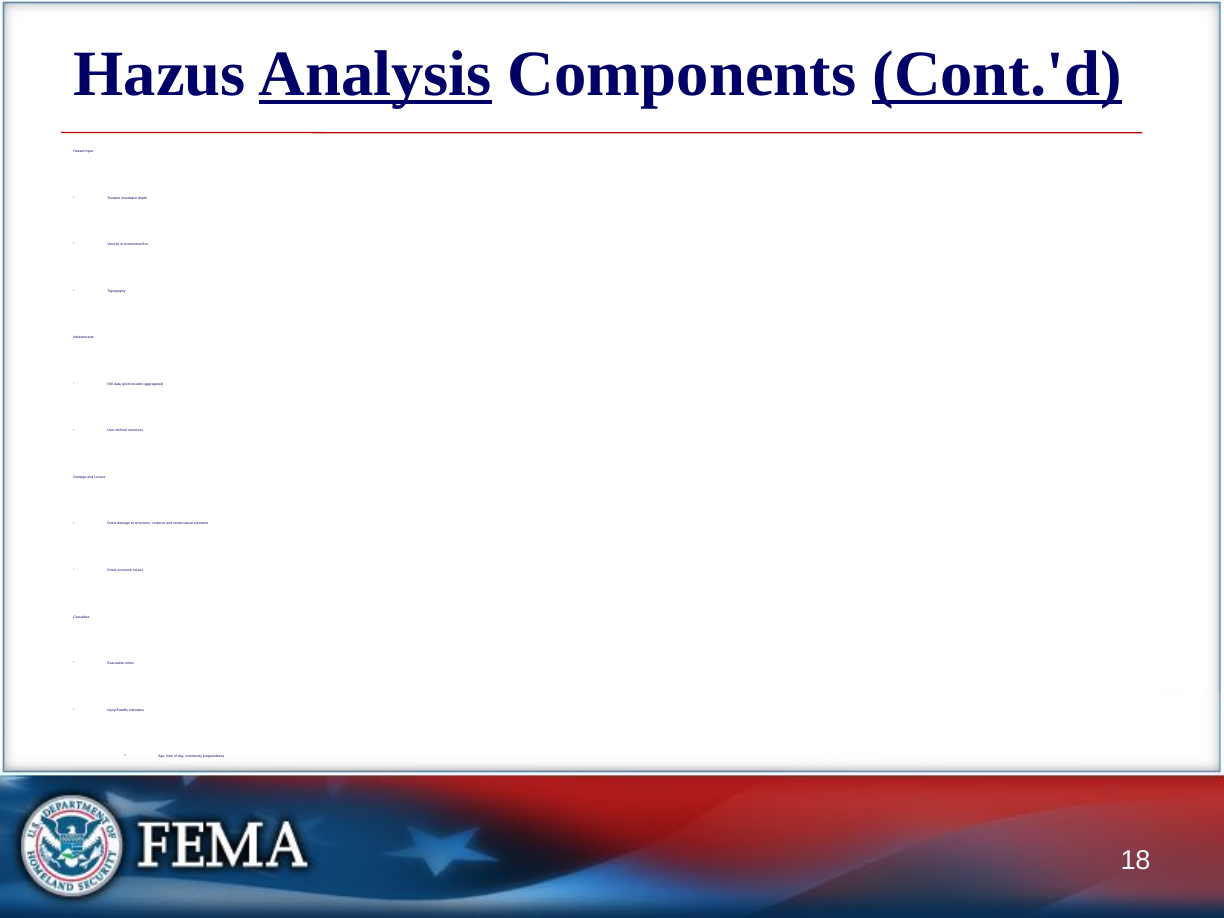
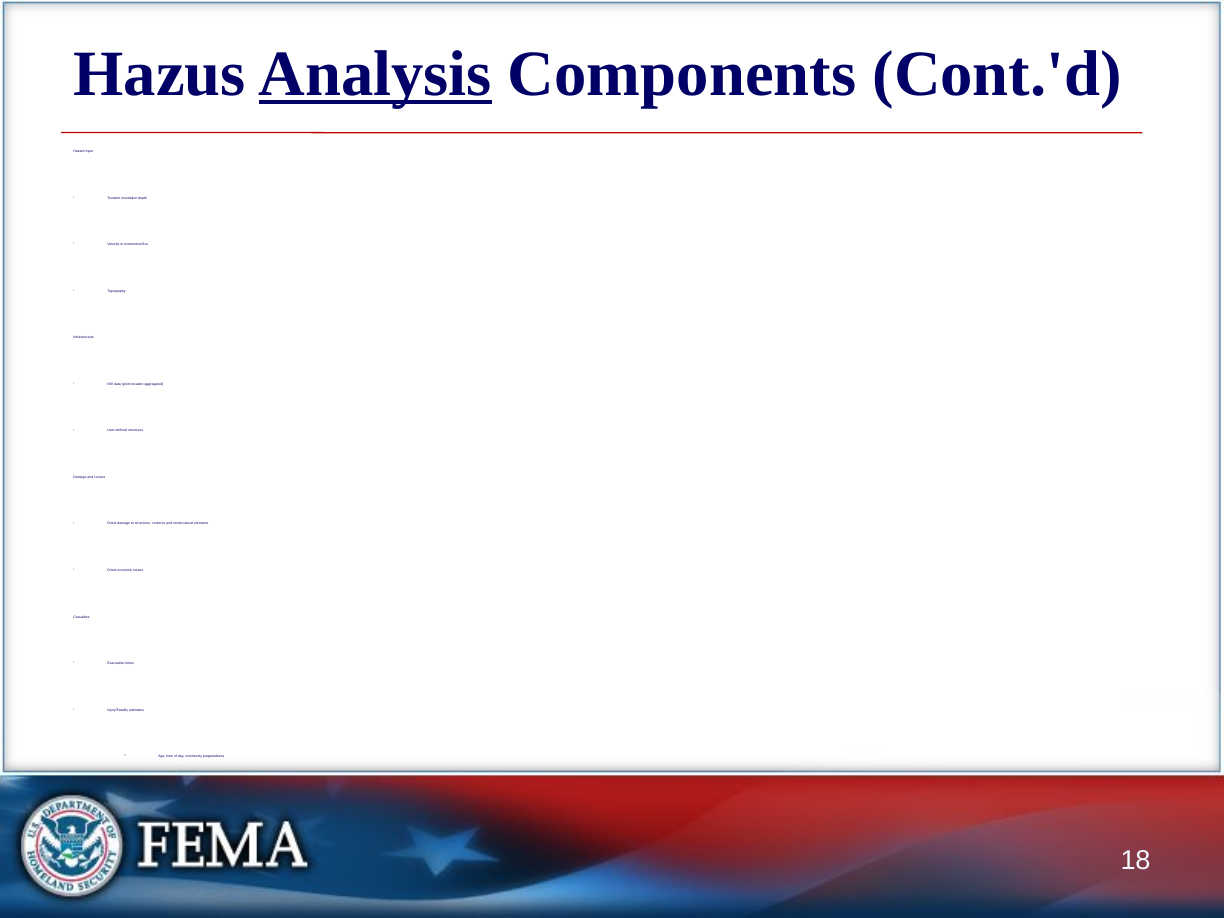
Cont.'d underline: present -> none (997, 74)
